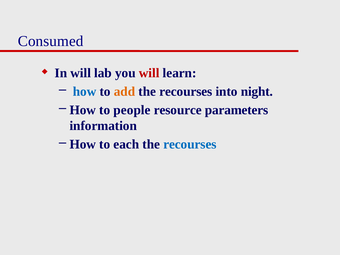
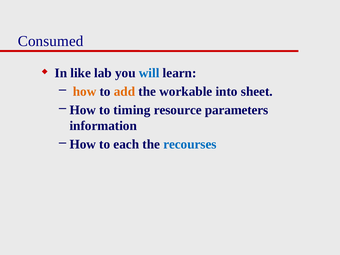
In will: will -> like (81, 73)
will colour: red -> blue (149, 73)
how colour: blue -> orange (85, 91)
recourses: recourses -> workable (186, 91)
night: night -> sheet (257, 91)
people: people -> timing (132, 110)
